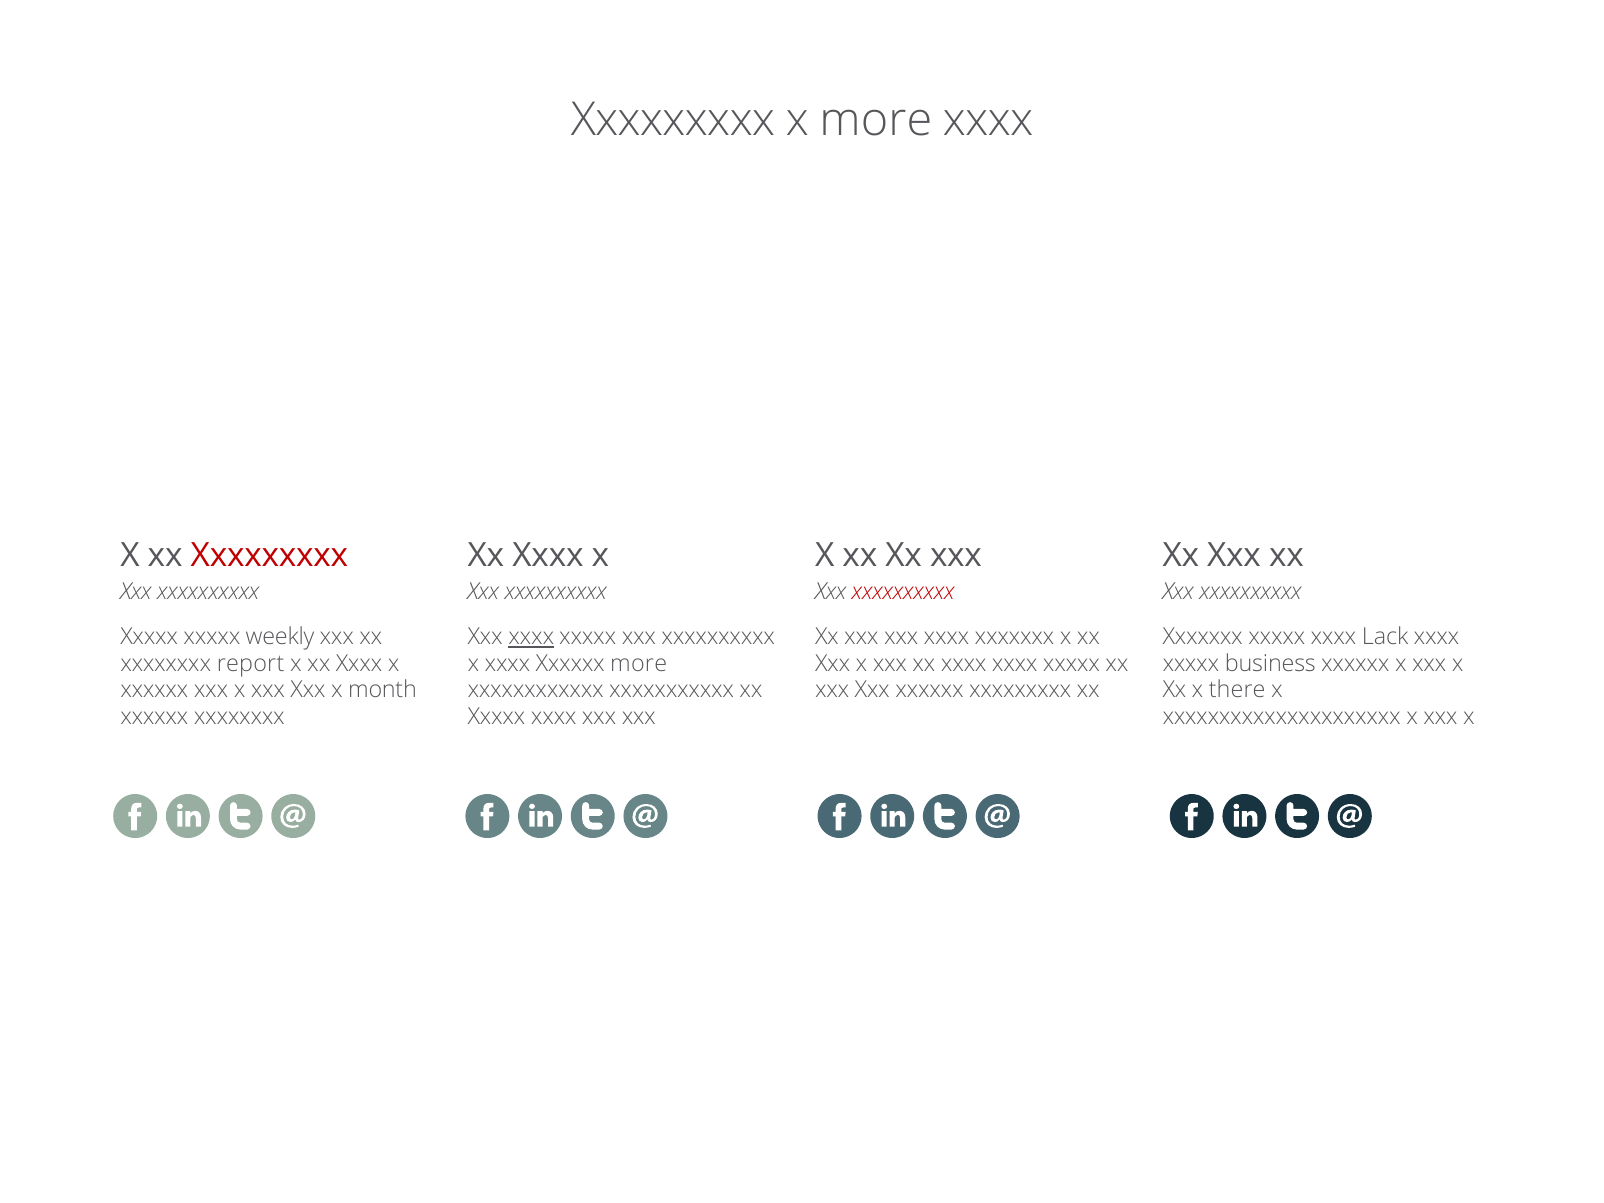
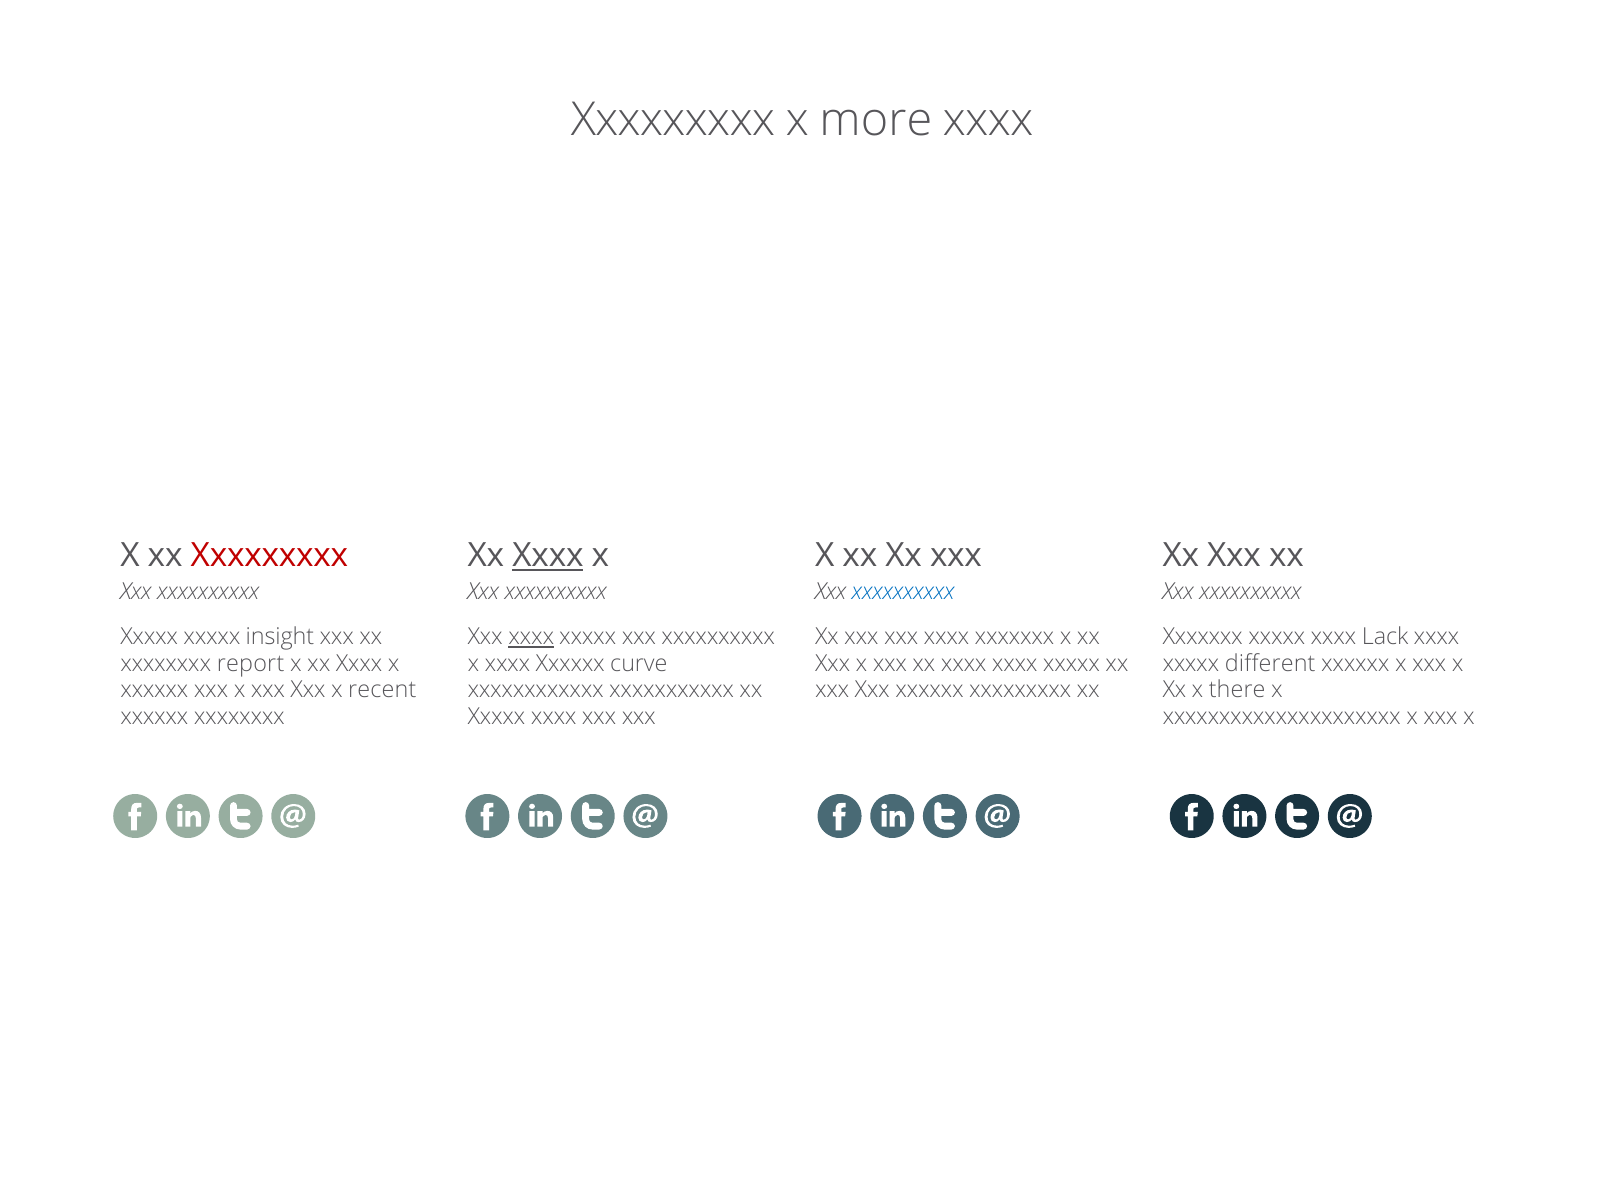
Xxxx underline: none -> present (548, 555)
xxxxxxxxxx colour: red -> blue (903, 592)
weekly: weekly -> insight (280, 637)
Xxxxxx more: more -> curve (639, 663)
business: business -> different (1270, 663)
month: month -> recent (382, 690)
